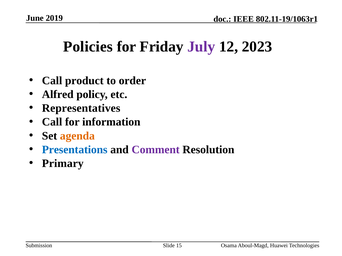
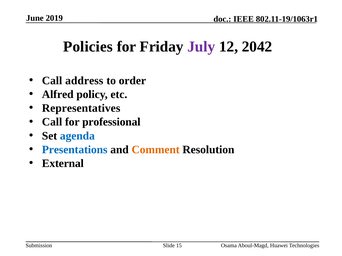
2023: 2023 -> 2042 (257, 47)
product: product -> address (84, 81)
information: information -> professional (111, 122)
agenda colour: orange -> blue (77, 136)
Comment colour: purple -> orange (156, 150)
Primary: Primary -> External (63, 164)
